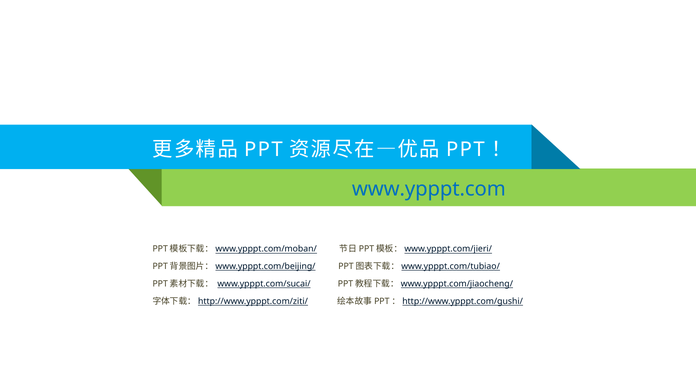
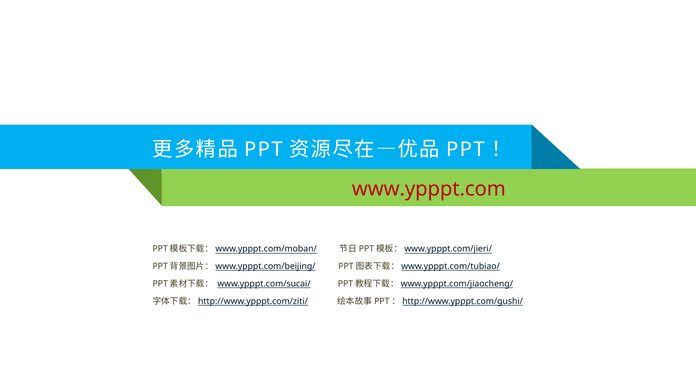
www.ypppt.com colour: blue -> red (429, 189)
